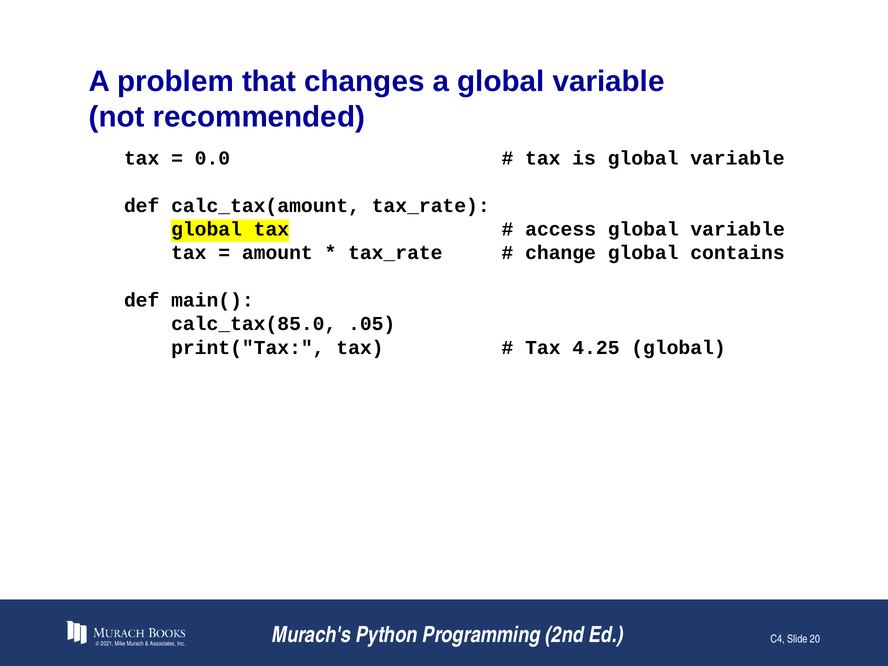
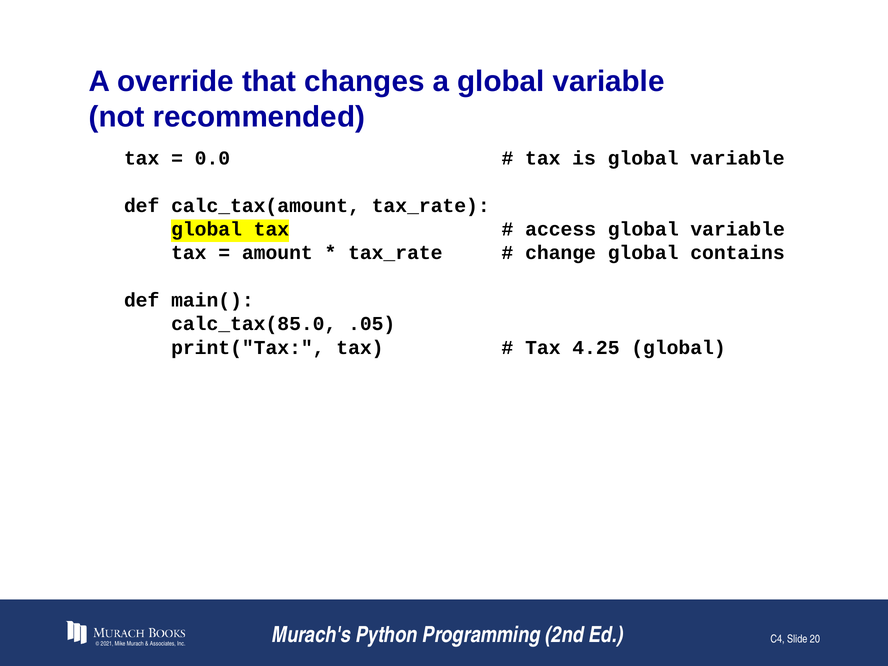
problem: problem -> override (176, 81)
